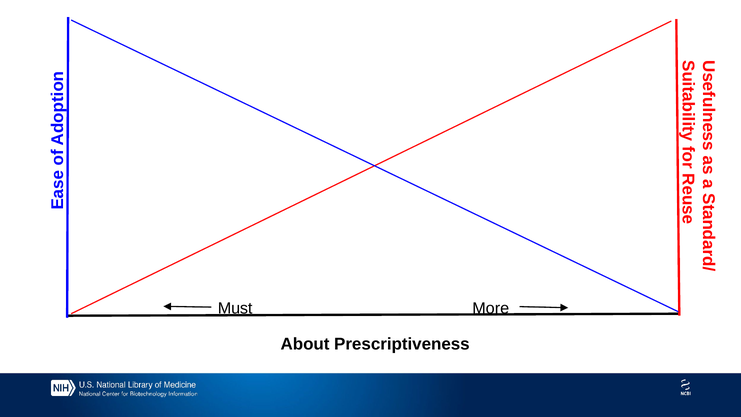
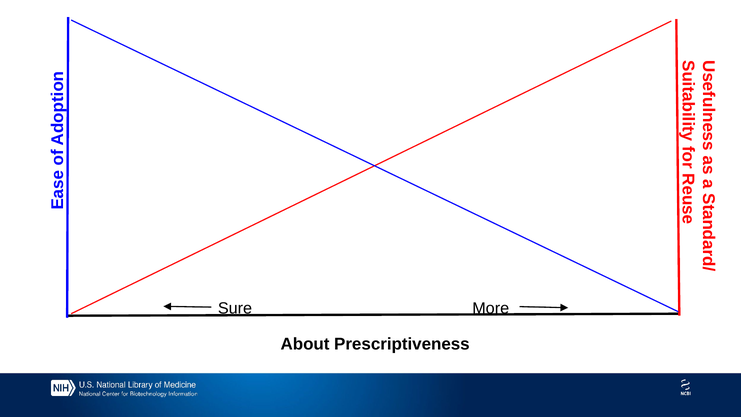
Must: Must -> Sure (235, 308)
